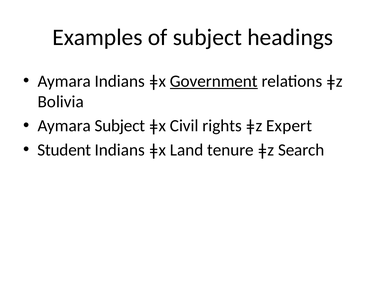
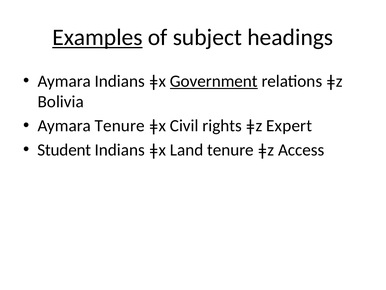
Examples underline: none -> present (97, 37)
Aymara Subject: Subject -> Tenure (120, 126)
Search: Search -> Access (301, 150)
